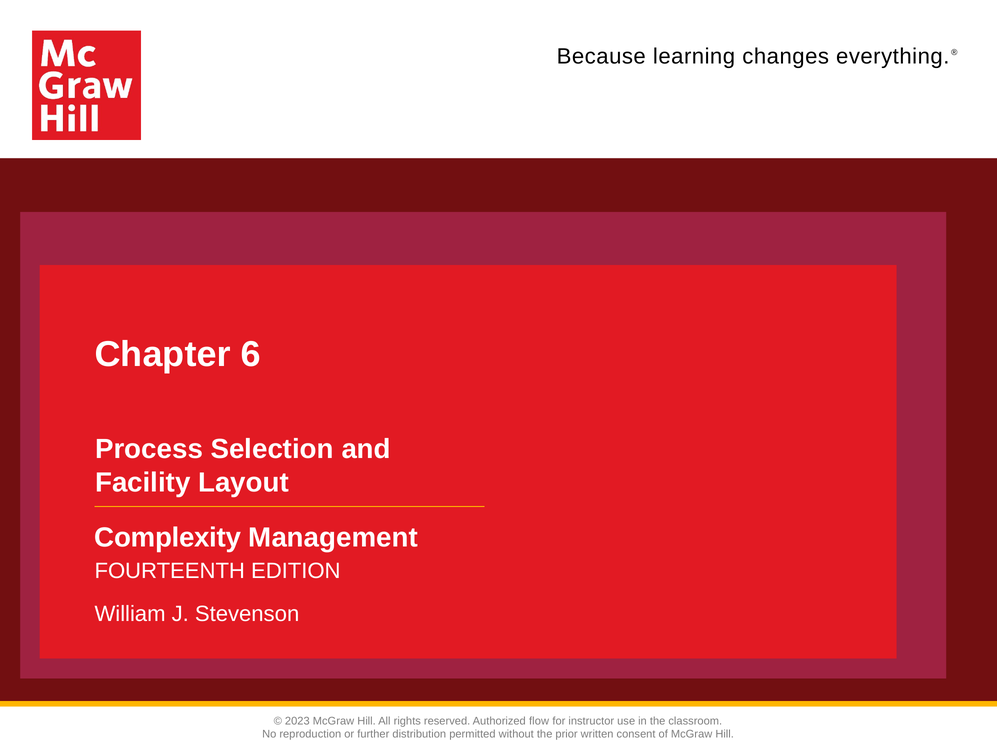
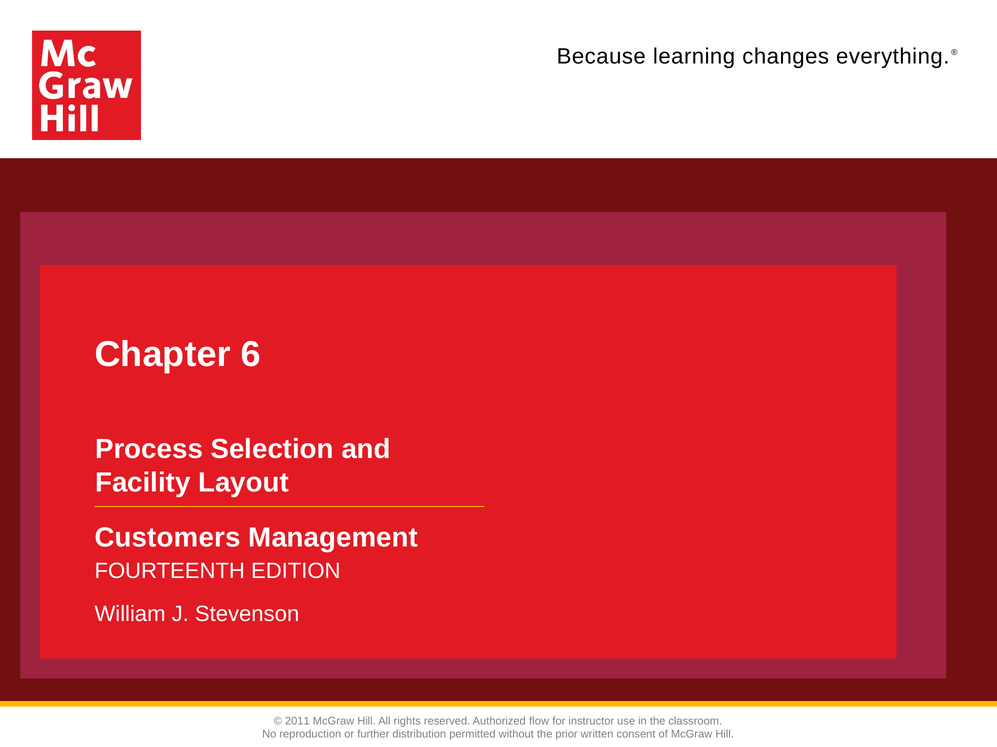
Complexity: Complexity -> Customers (168, 538)
2023: 2023 -> 2011 (297, 722)
